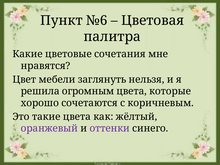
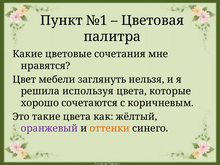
№6: №6 -> №1 (97, 20)
огромным: огромным -> используя (88, 91)
оттенки colour: purple -> orange (110, 128)
